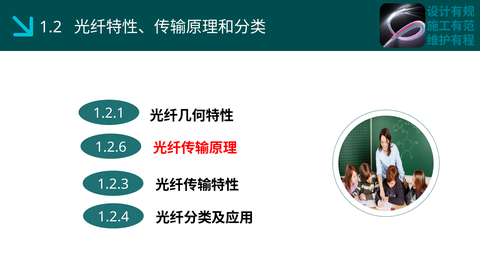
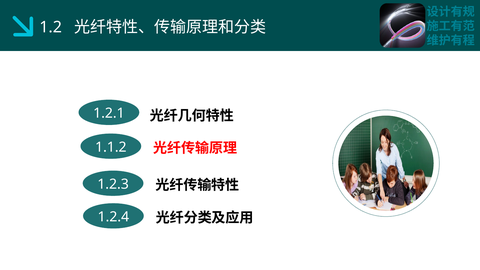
1.2.6: 1.2.6 -> 1.1.2 (111, 147)
